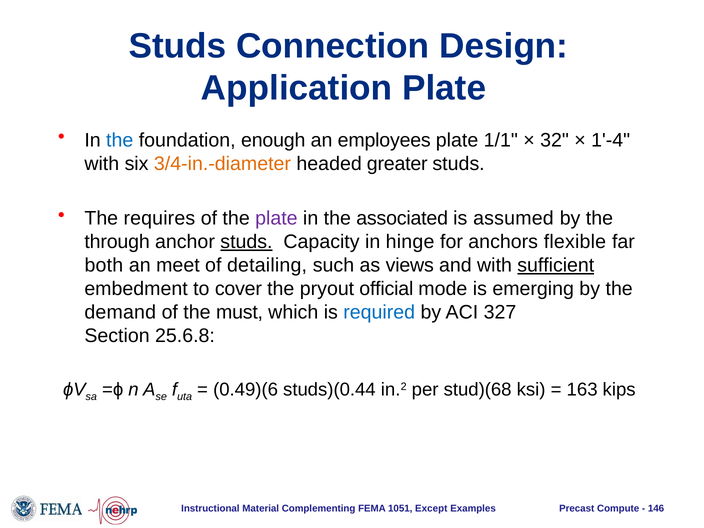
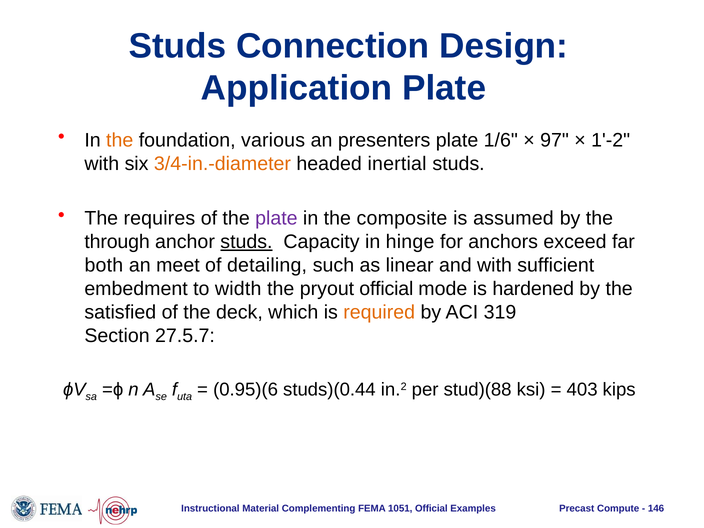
the colour: blue -> orange (120, 140)
enough: enough -> various (273, 140)
employees: employees -> presenters (384, 140)
1/1: 1/1 -> 1/6 (501, 140)
32: 32 -> 97 (555, 140)
1'‑4: 1'‑4 -> 1'‑2 (611, 140)
greater: greater -> inertial (397, 164)
associated: associated -> composite (402, 218)
flexible: flexible -> exceed (575, 242)
views: views -> linear (410, 265)
sufficient underline: present -> none (556, 265)
cover: cover -> width (238, 289)
emerging: emerging -> hardened (533, 289)
demand: demand -> satisfied (120, 312)
must: must -> deck (239, 312)
required colour: blue -> orange (379, 312)
327: 327 -> 319 (500, 312)
25.6.8: 25.6.8 -> 27.5.7 (185, 336)
0.49)(6: 0.49)(6 -> 0.95)(6 (246, 390)
stud)(68: stud)(68 -> stud)(88 (478, 390)
163: 163 -> 403 (582, 390)
Except: Except -> Official (431, 508)
